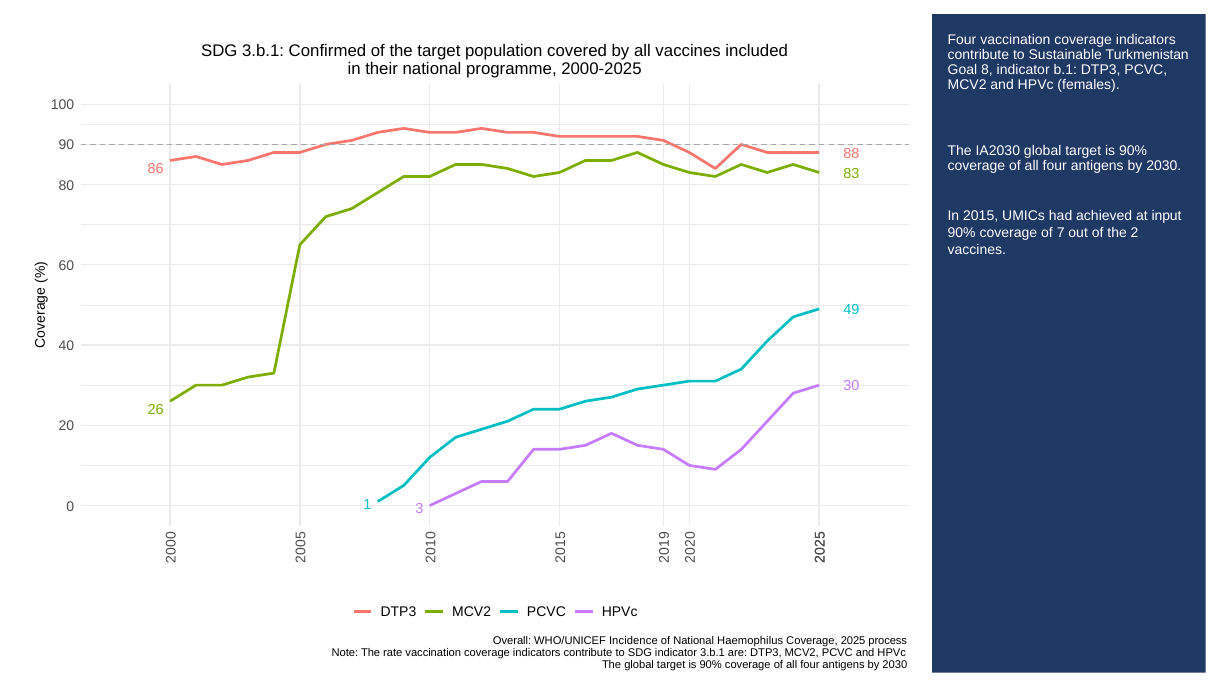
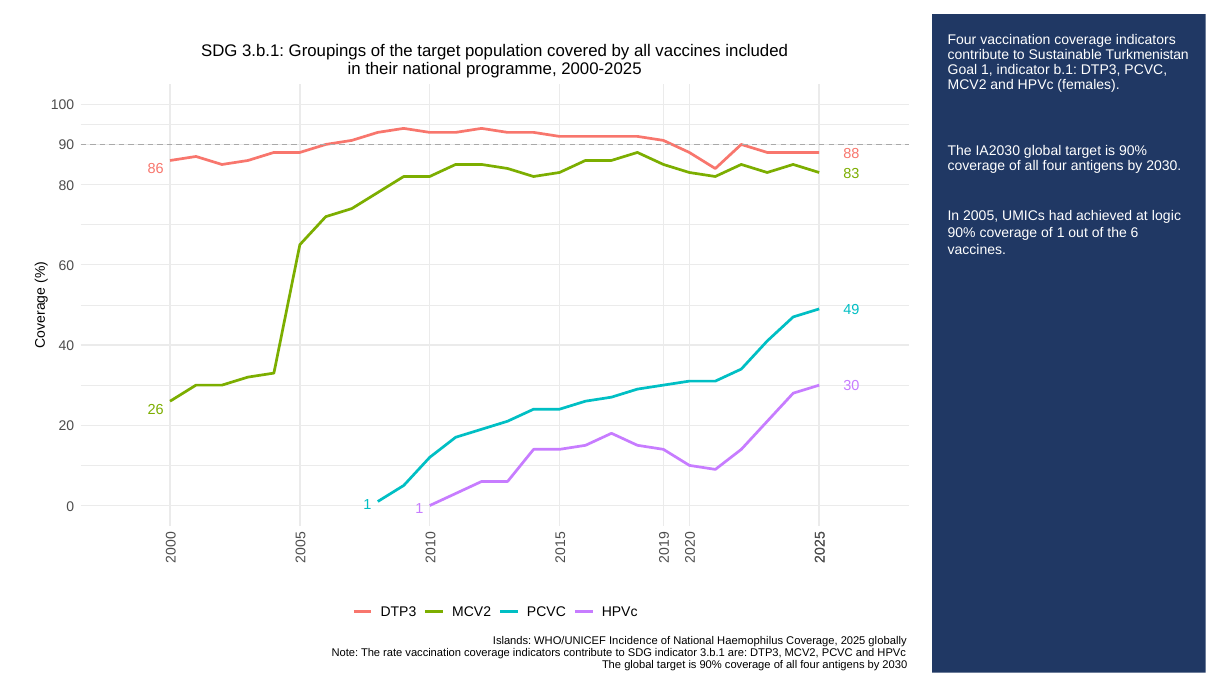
Confirmed: Confirmed -> Groupings (327, 51)
Goal 8: 8 -> 1 (987, 70)
2015: 2015 -> 2005 (981, 216)
input: input -> logic (1166, 216)
of 7: 7 -> 1 (1061, 233)
the 2: 2 -> 6 (1135, 233)
1 3: 3 -> 1 (419, 509)
Overall: Overall -> Islands (512, 641)
process: process -> globally (888, 641)
